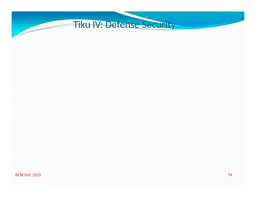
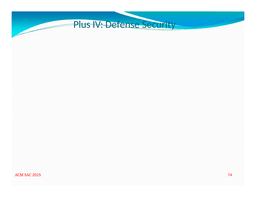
Tiku: Tiku -> Plus (82, 25)
